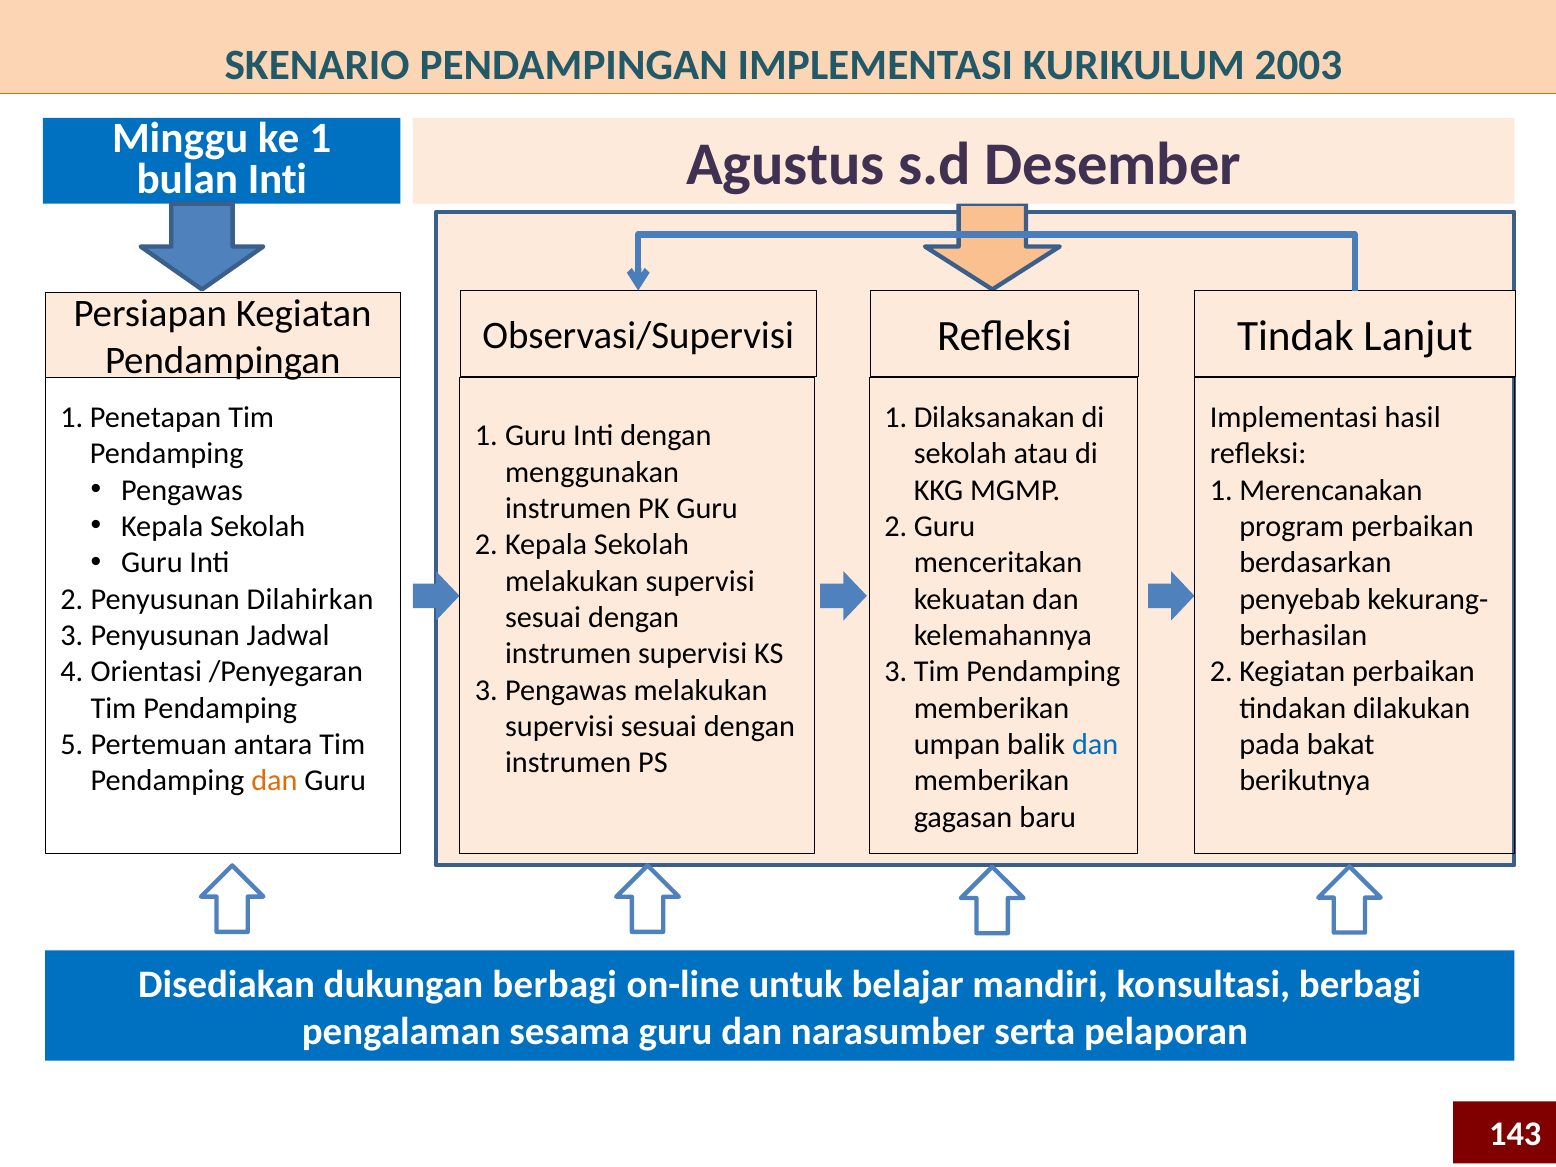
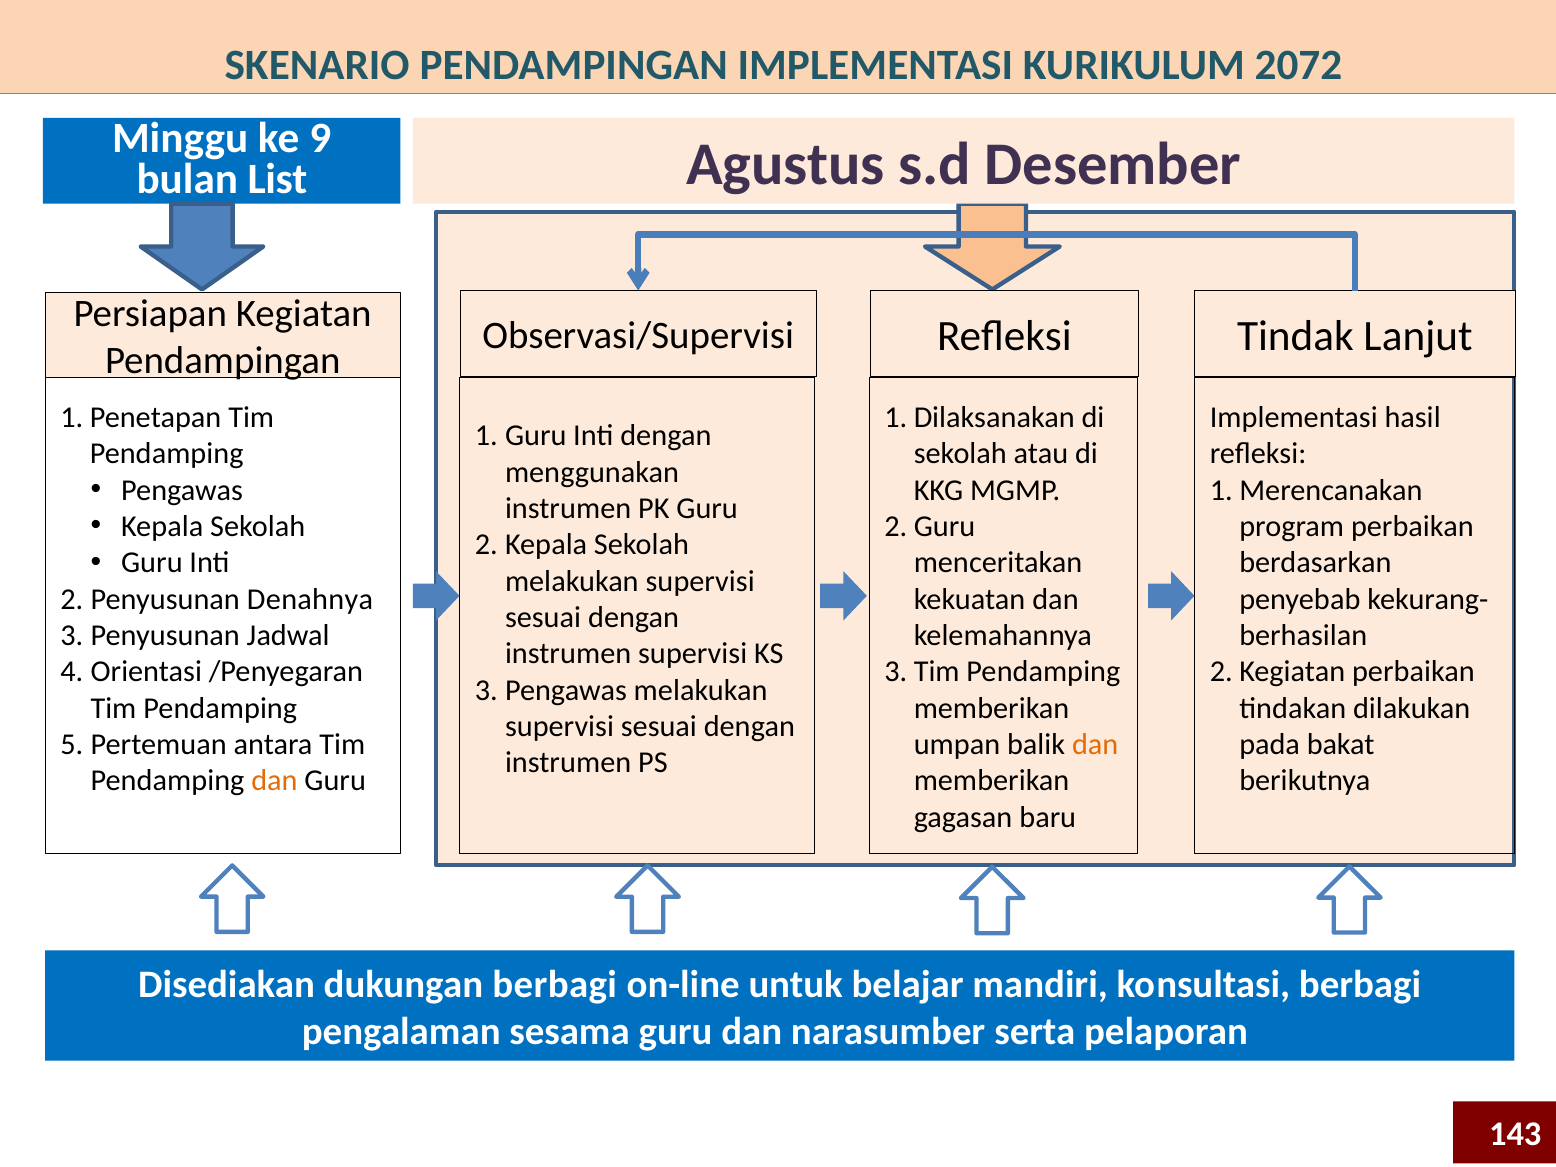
2003: 2003 -> 2072 (1298, 66)
1: 1 -> 9 (320, 138)
bulan Inti: Inti -> List (277, 180)
Dilahirkan: Dilahirkan -> Denahnya (310, 599)
dan colour: blue -> orange (1095, 744)
